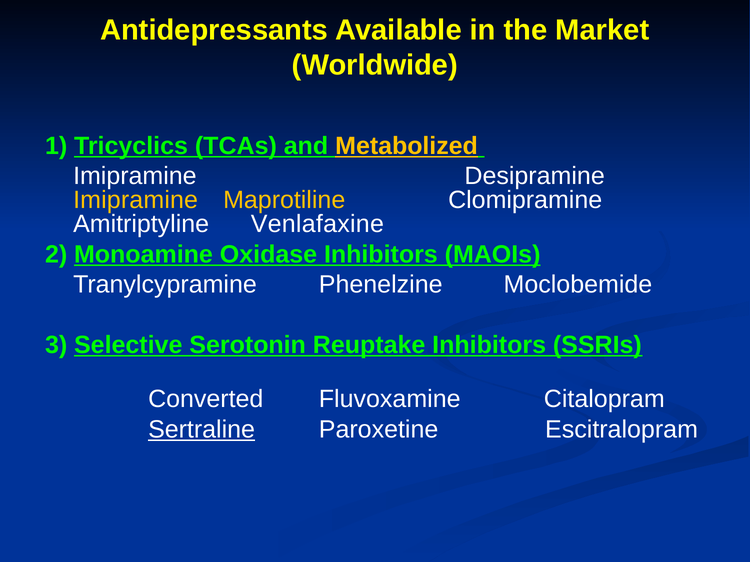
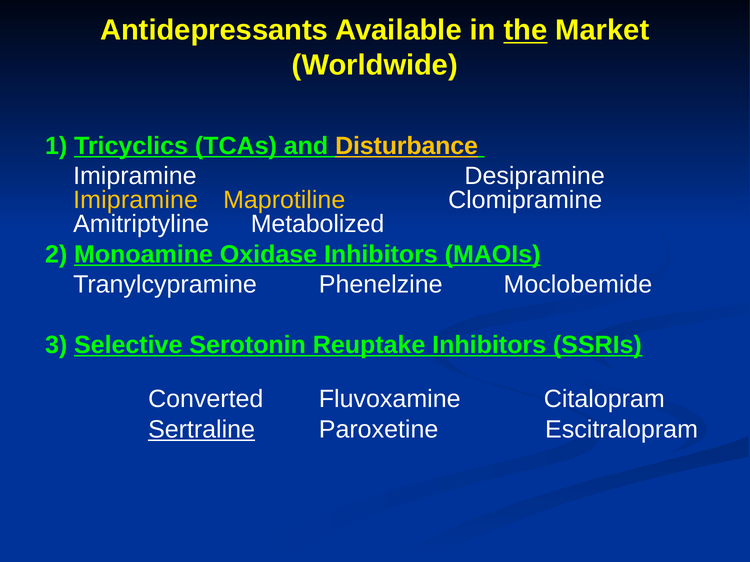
the underline: none -> present (526, 30)
Metabolized: Metabolized -> Disturbance (407, 146)
Venlafaxine: Venlafaxine -> Metabolized (318, 224)
